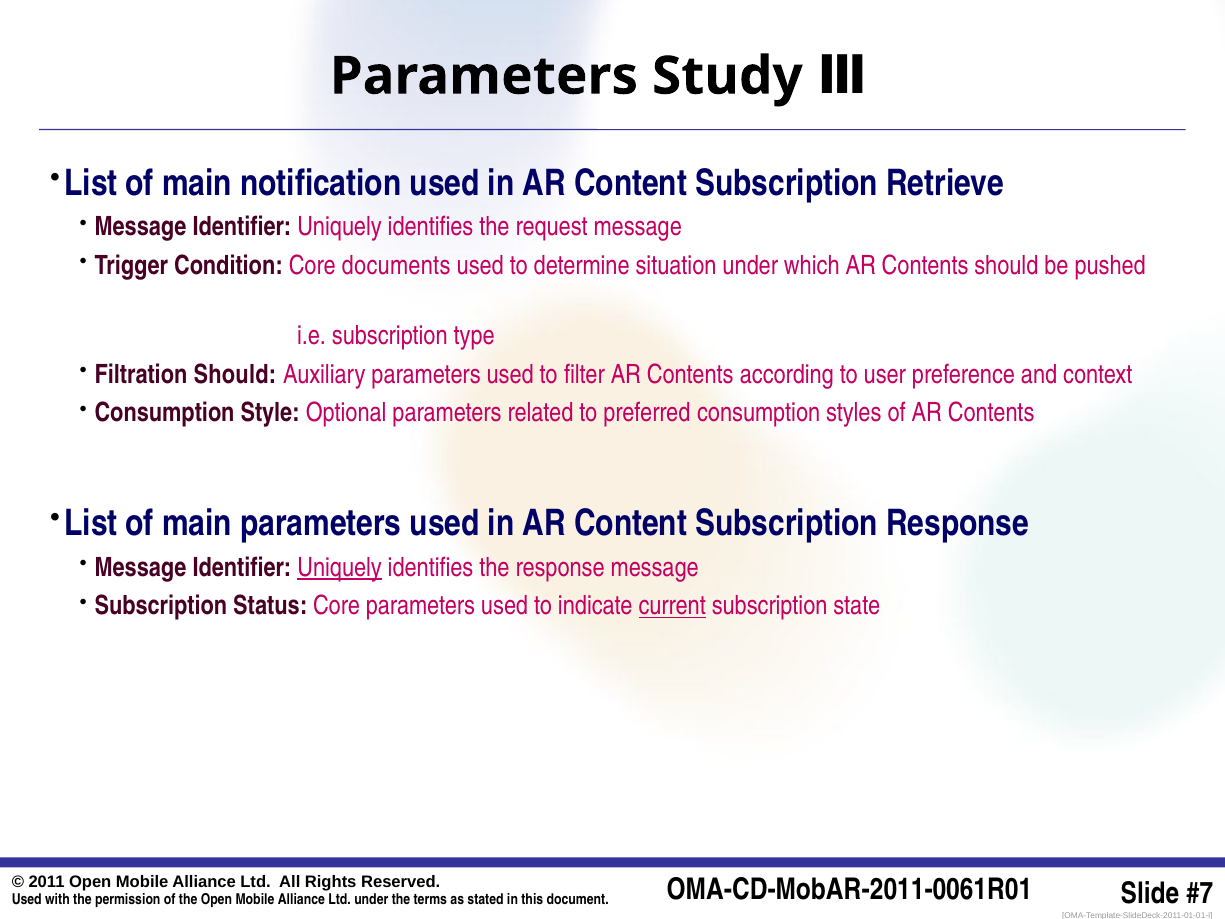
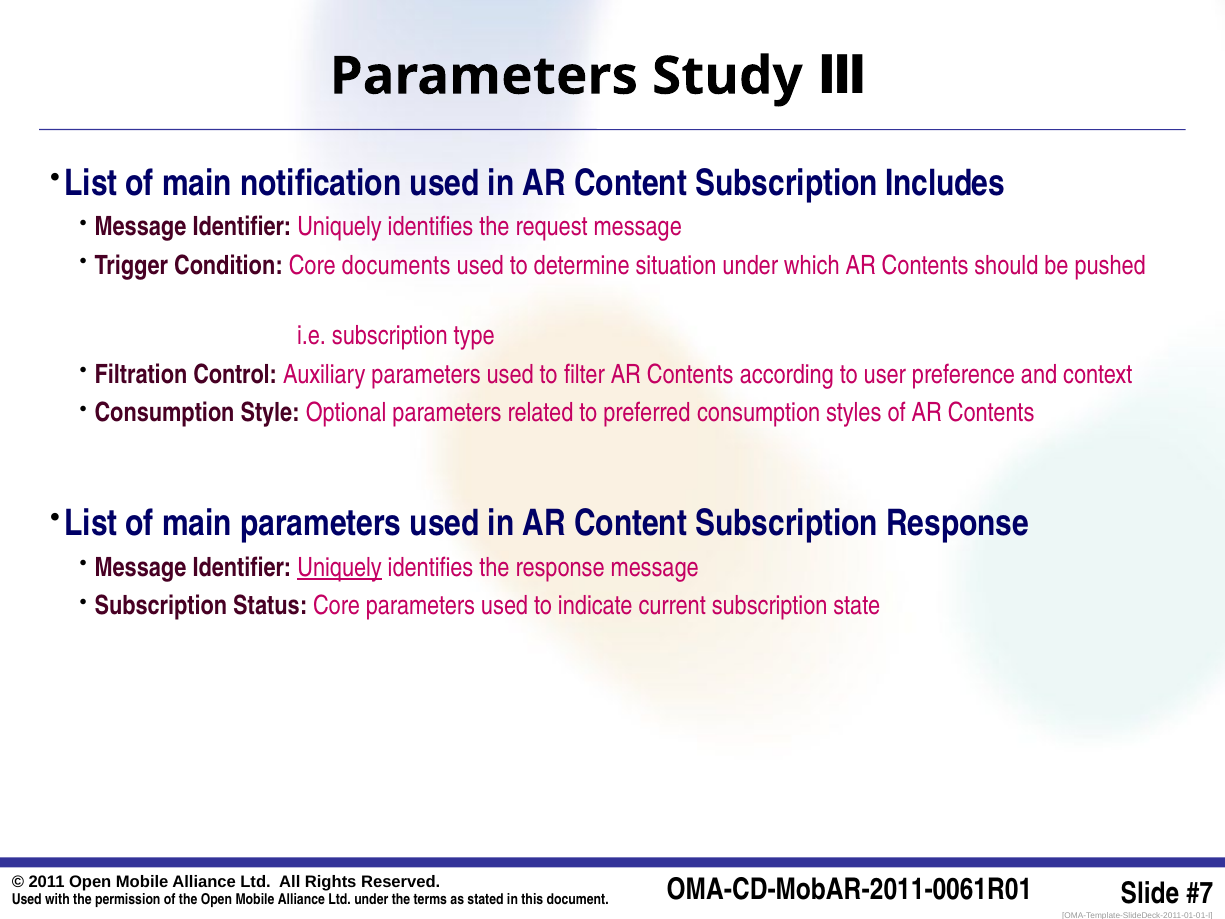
Retrieve: Retrieve -> Includes (945, 183)
Filtration Should: Should -> Control (235, 375)
current underline: present -> none (672, 606)
